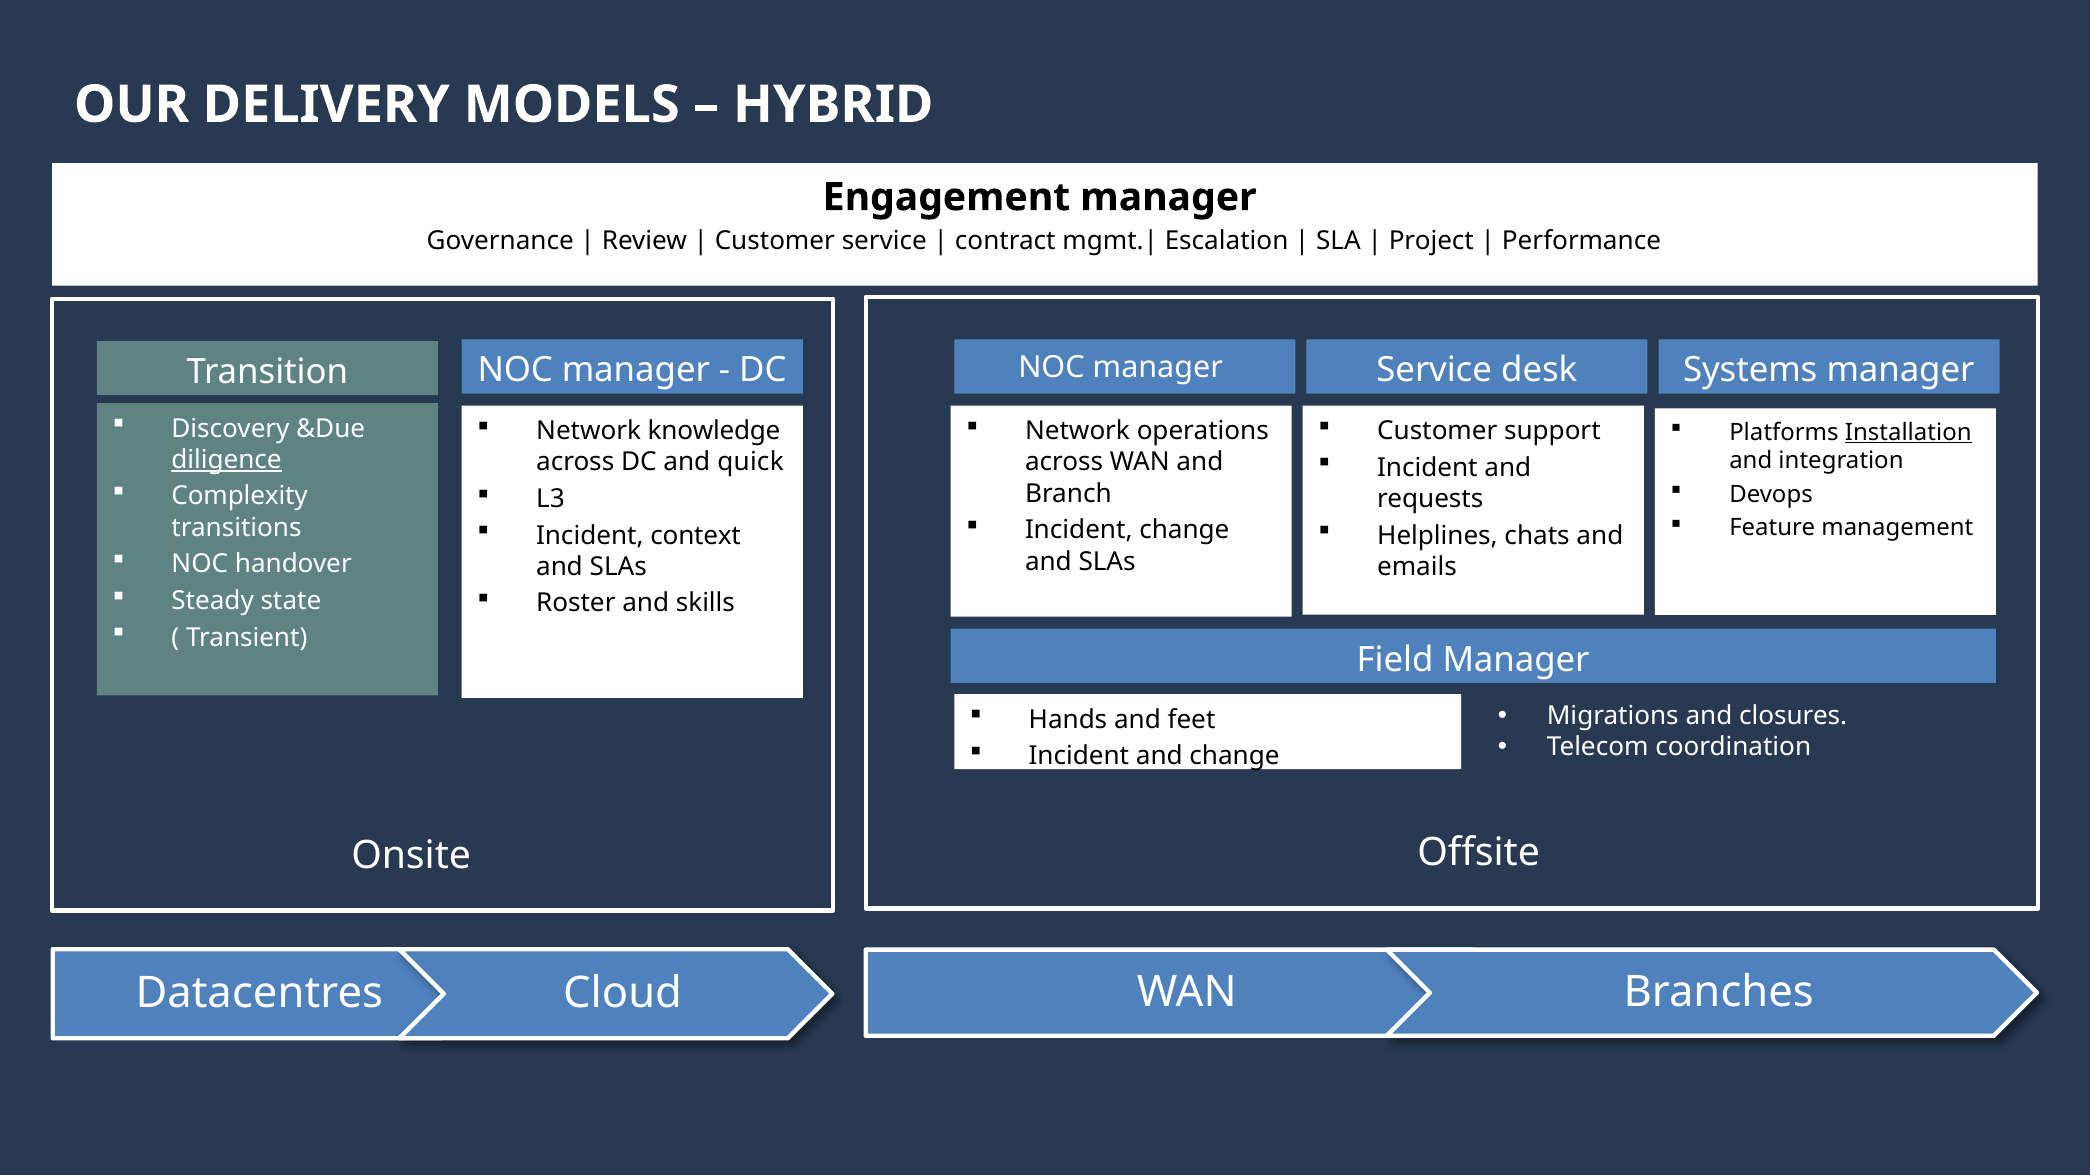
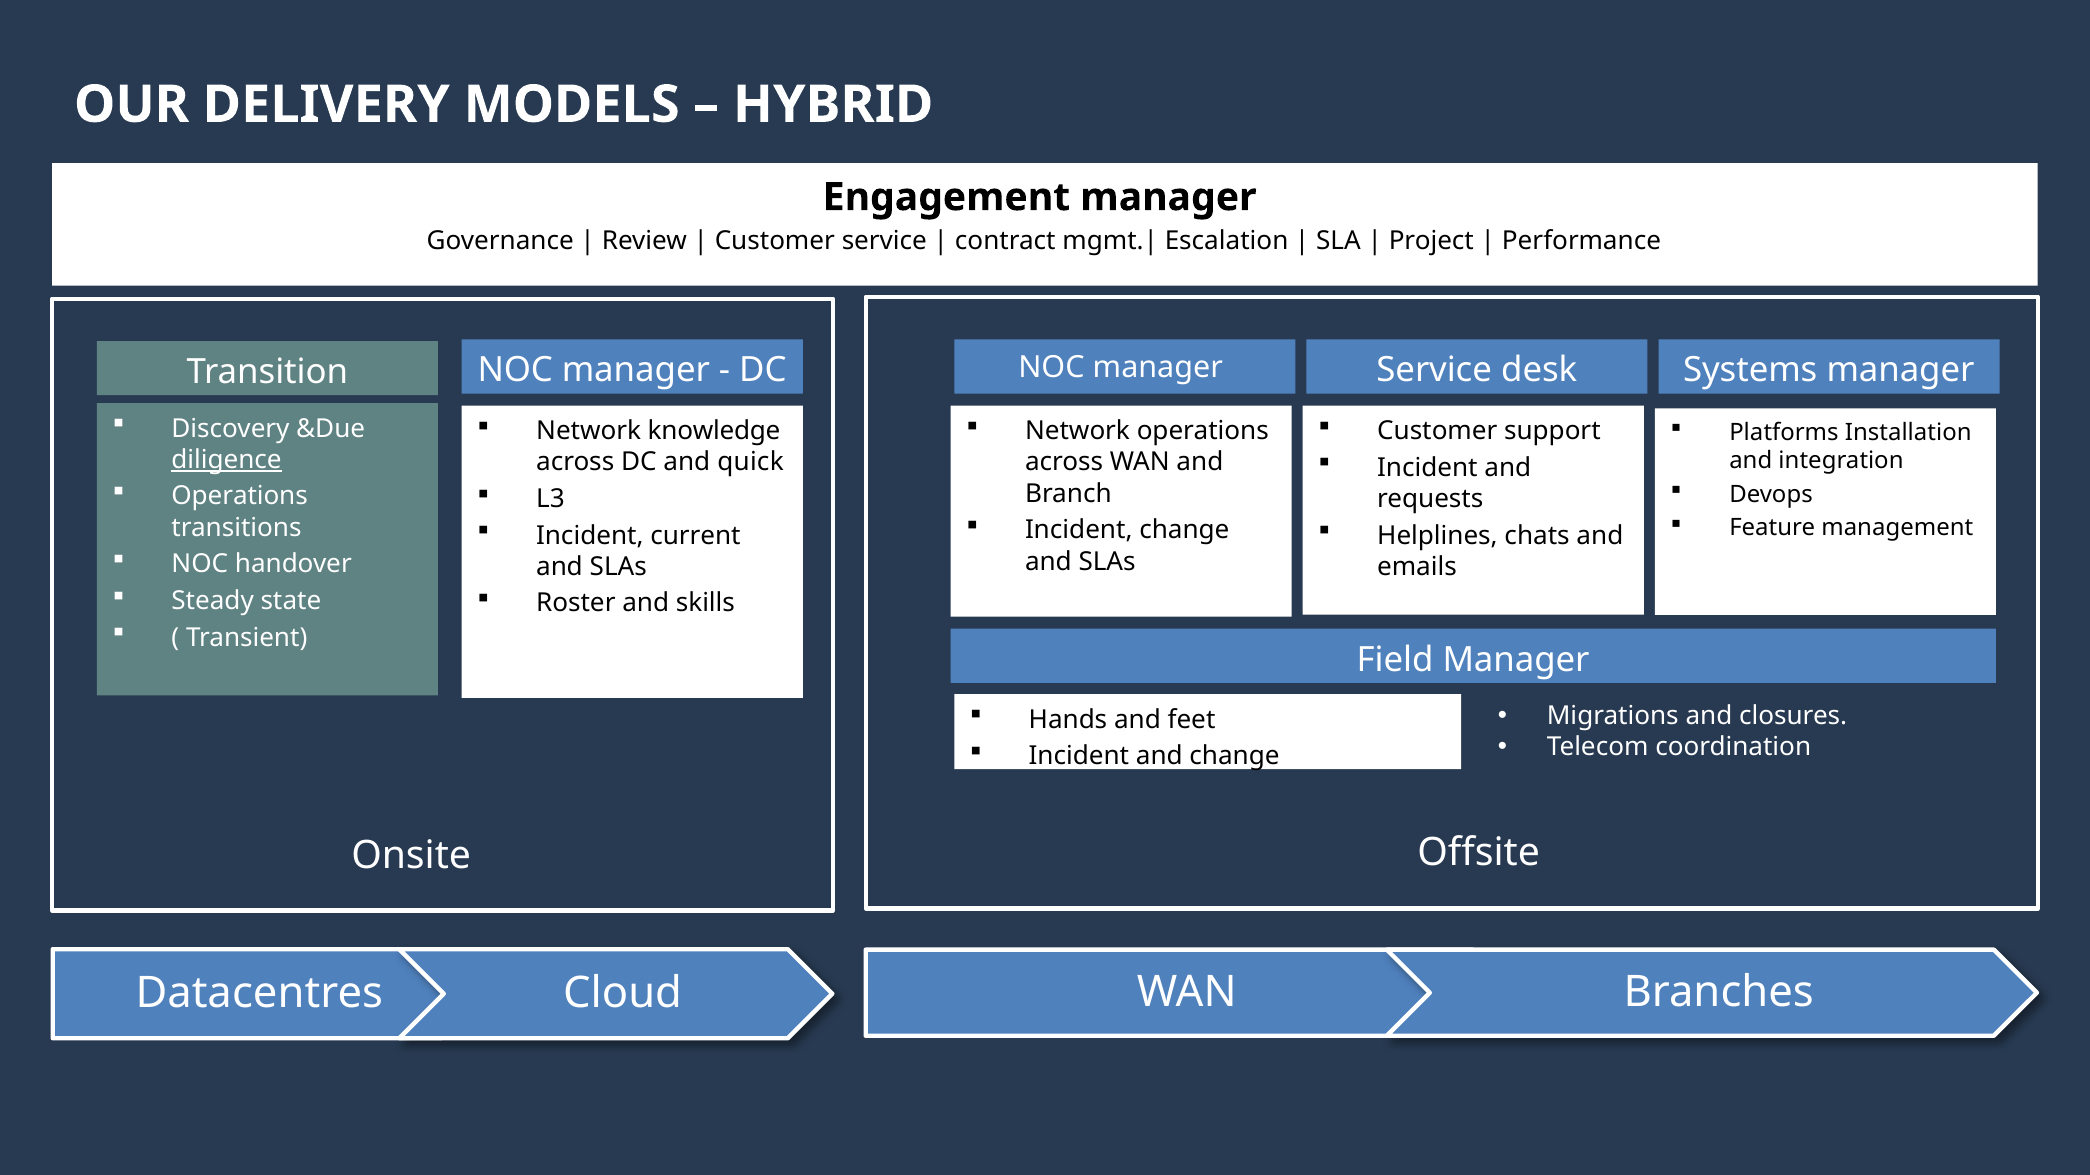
Installation underline: present -> none (1908, 432)
Complexity: Complexity -> Operations (240, 497)
context: context -> current (696, 536)
